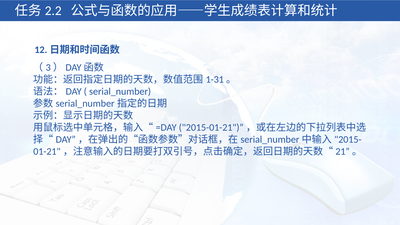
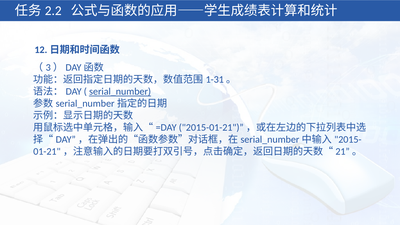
serial_number underline: none -> present (120, 92)
